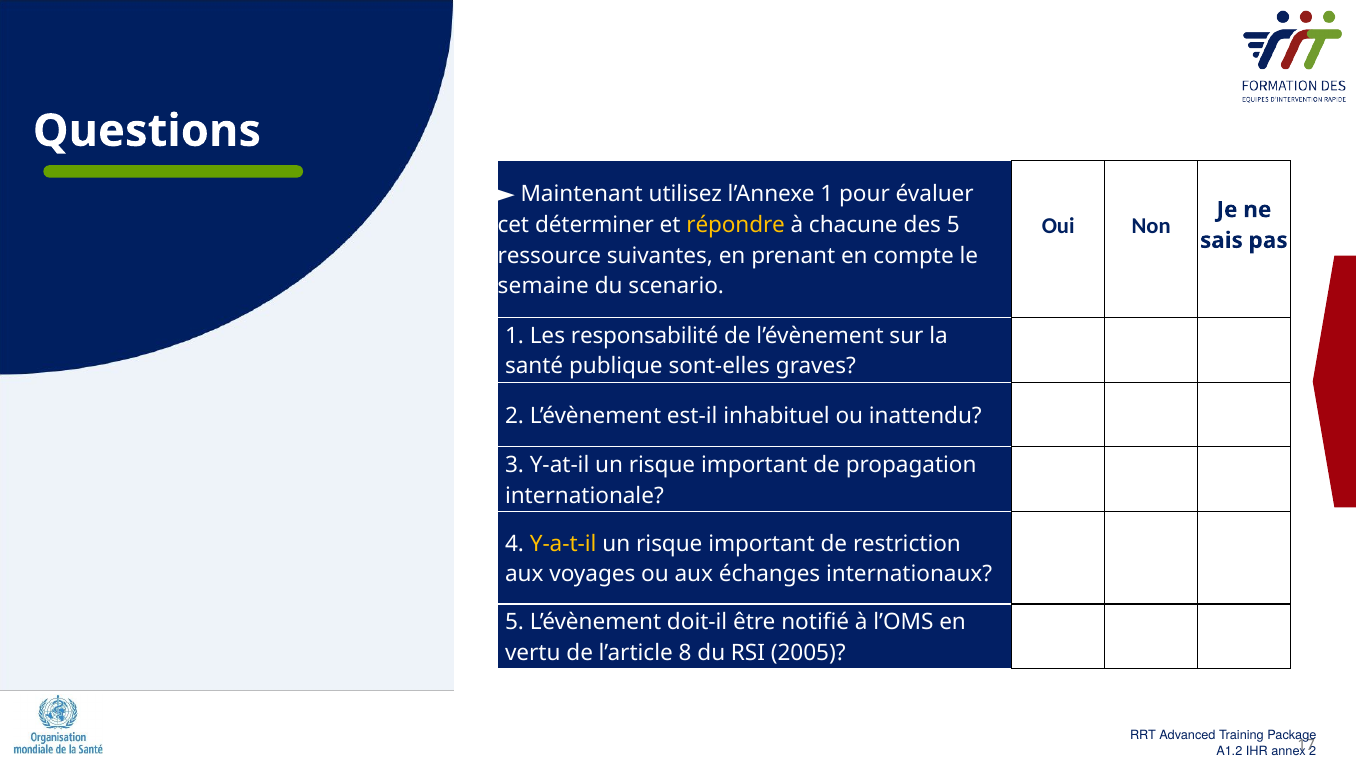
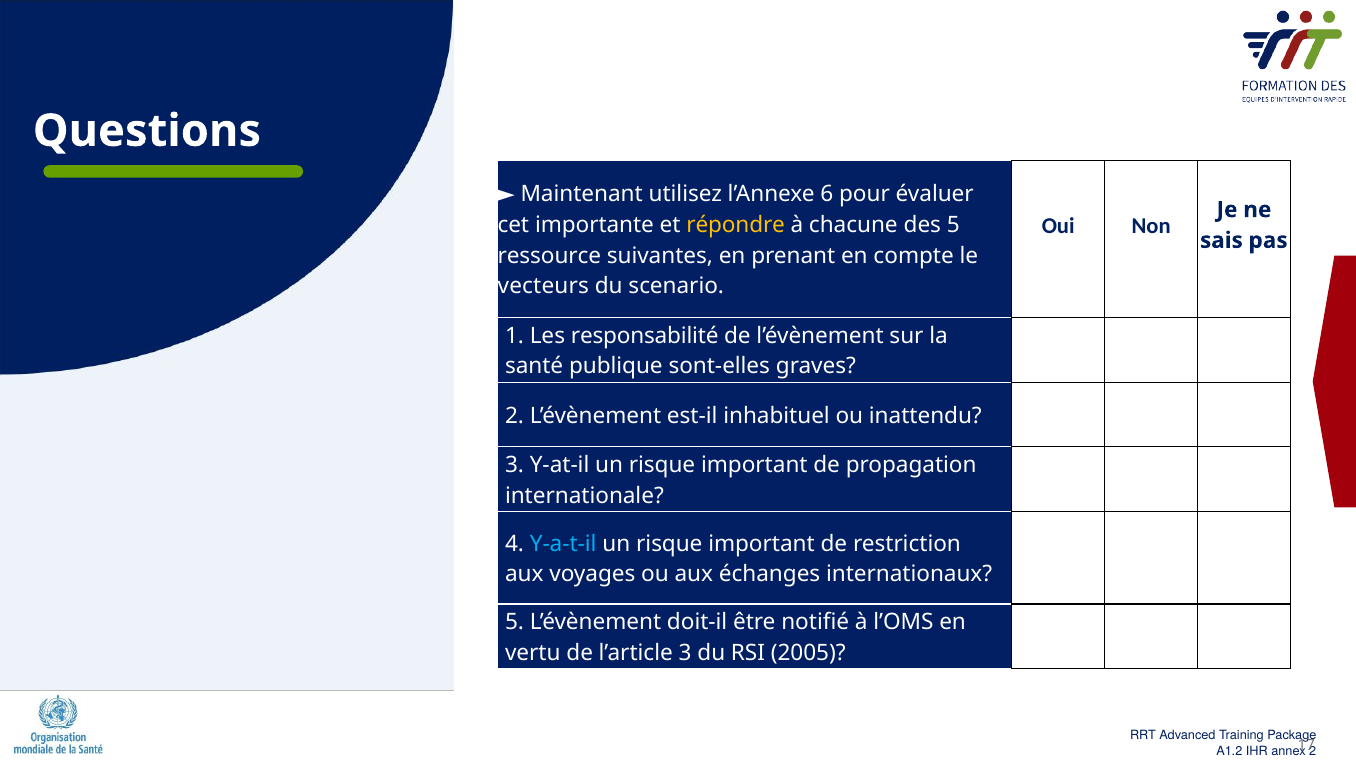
l’Annexe 1: 1 -> 6 (827, 194)
déterminer: déterminer -> importante (594, 225)
semaine: semaine -> vecteurs (543, 286)
Y-a-t-il colour: yellow -> light blue (563, 543)
l’article 8: 8 -> 3 (685, 653)
